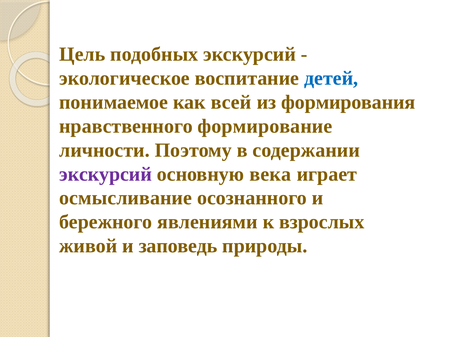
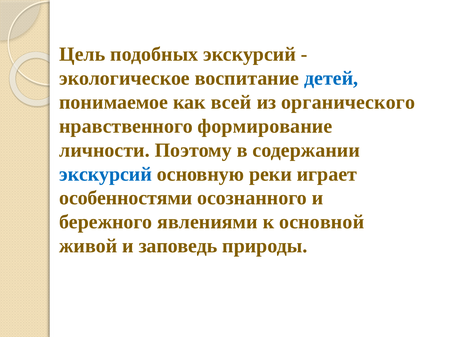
формирования: формирования -> органического (348, 102)
экскурсий colour: purple -> blue (106, 174)
века: века -> реки (271, 174)
осмысливание: осмысливание -> особенностями (126, 198)
взрослых: взрослых -> основной (322, 222)
